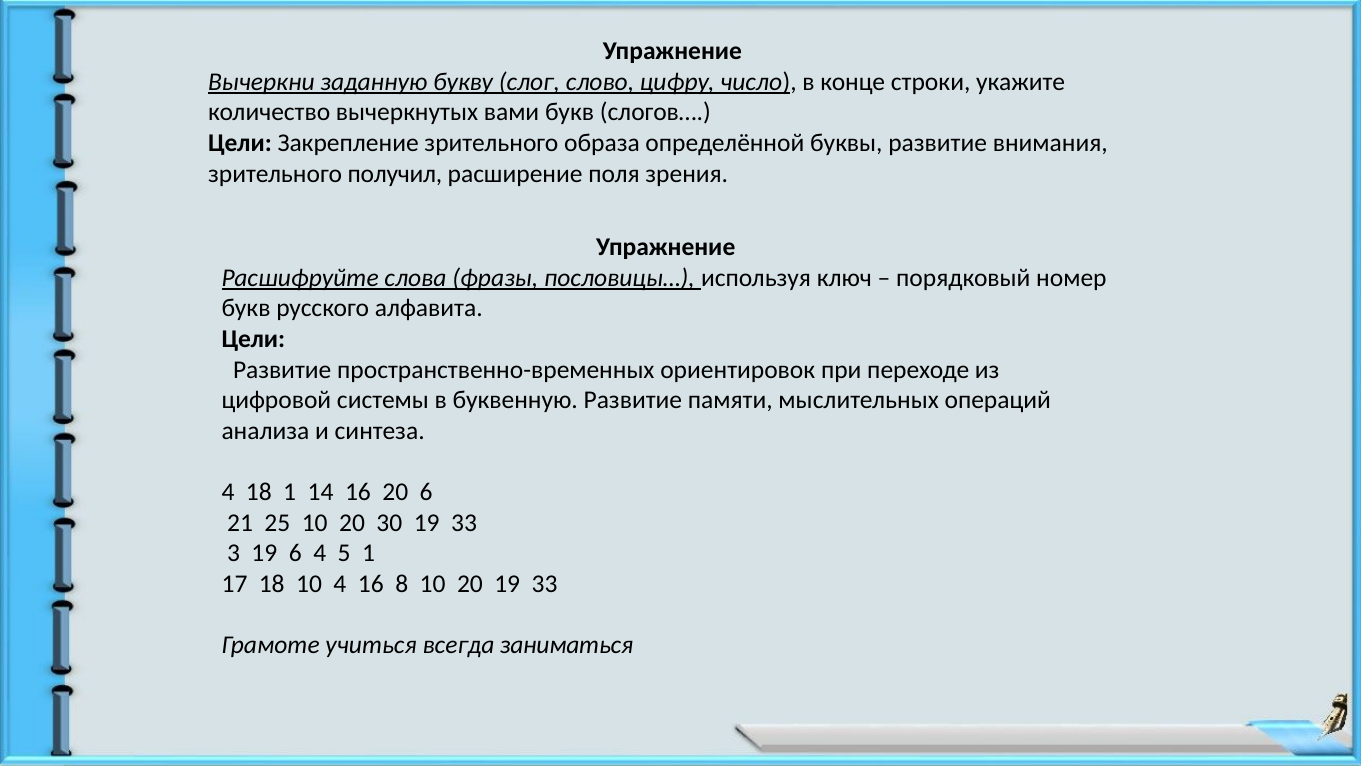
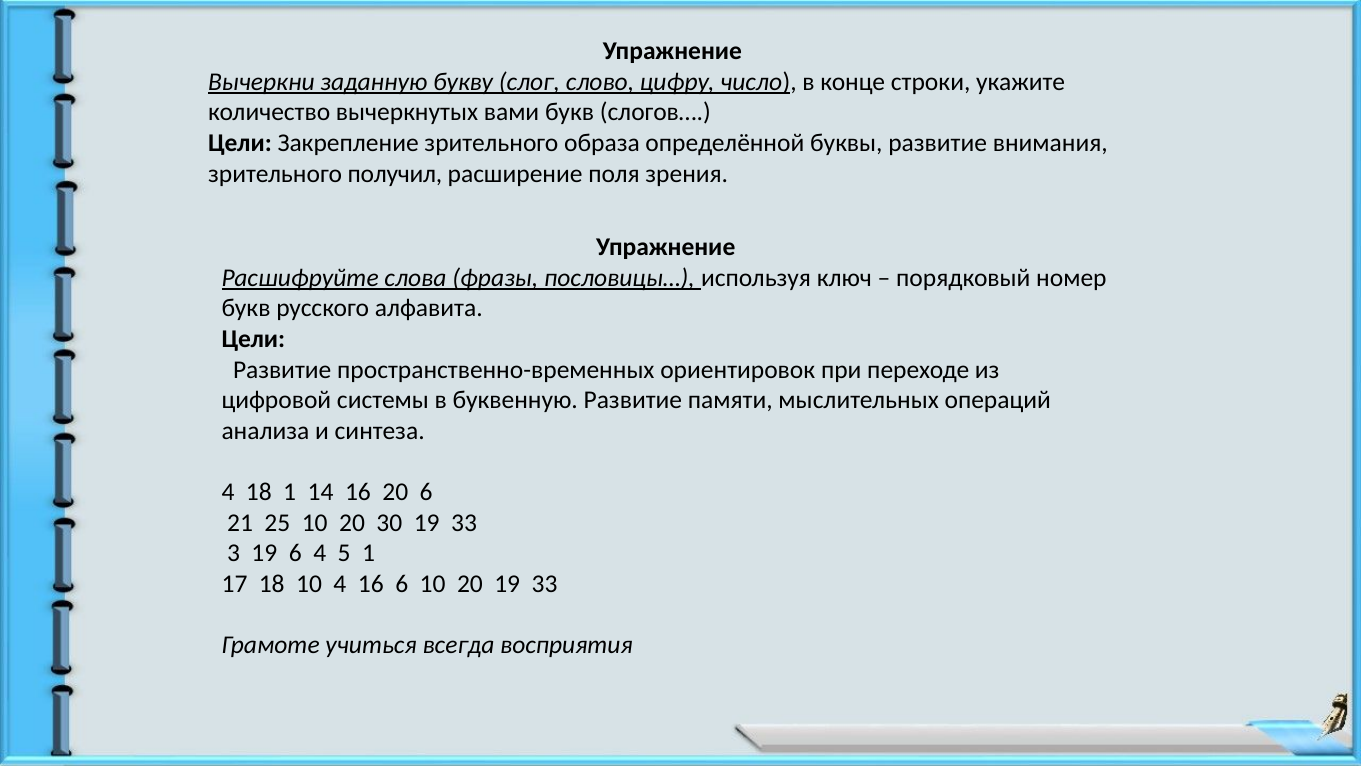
16 8: 8 -> 6 (402, 584)
заниматься: заниматься -> восприятия (566, 645)
